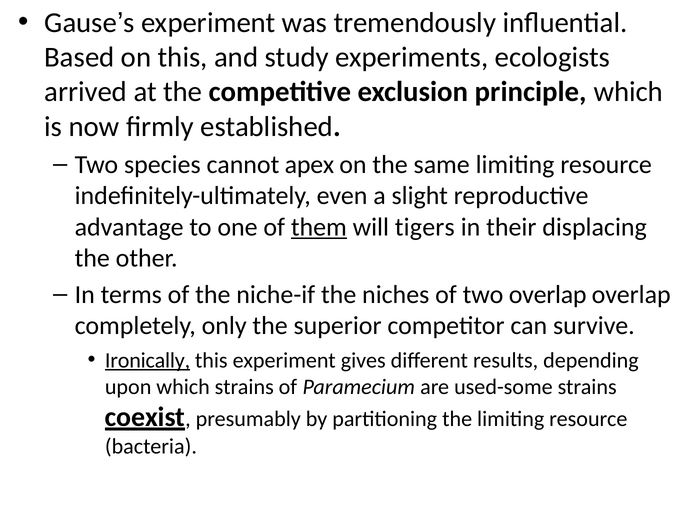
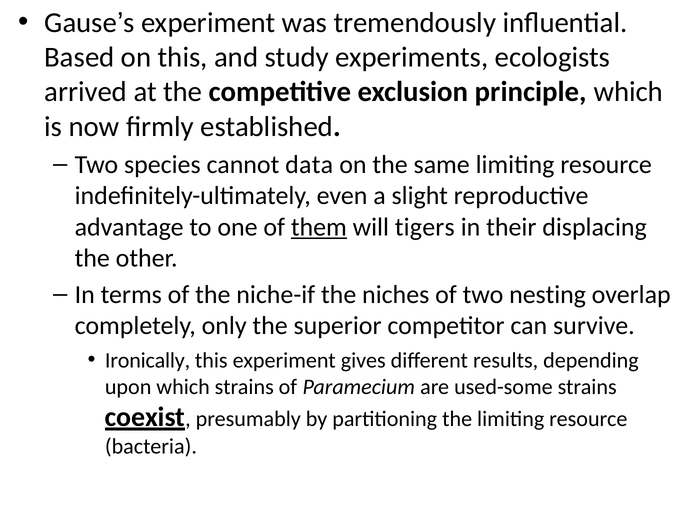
apex: apex -> data (309, 165)
two overlap: overlap -> nesting (548, 295)
Ironically underline: present -> none (148, 360)
